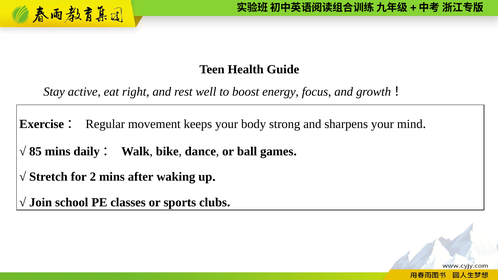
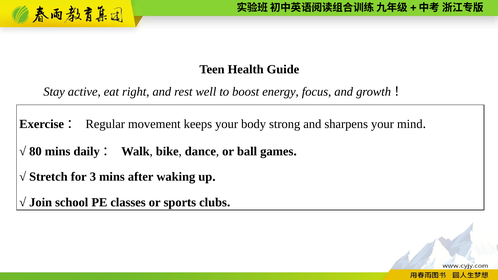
85: 85 -> 80 (35, 151)
2: 2 -> 3 (93, 177)
